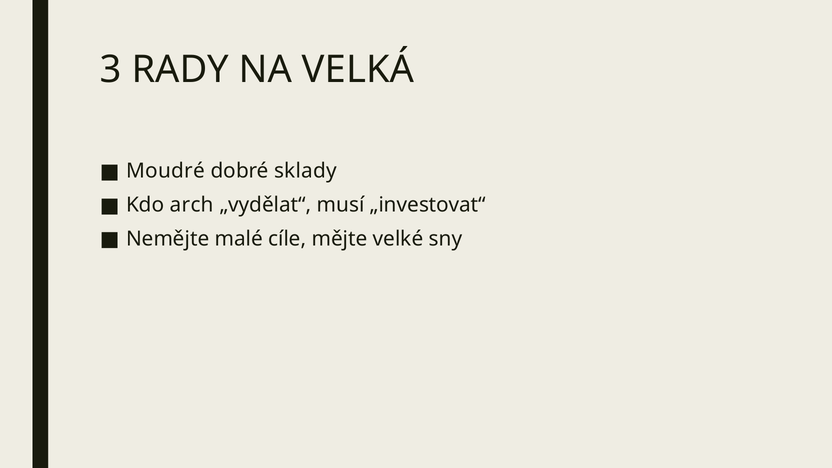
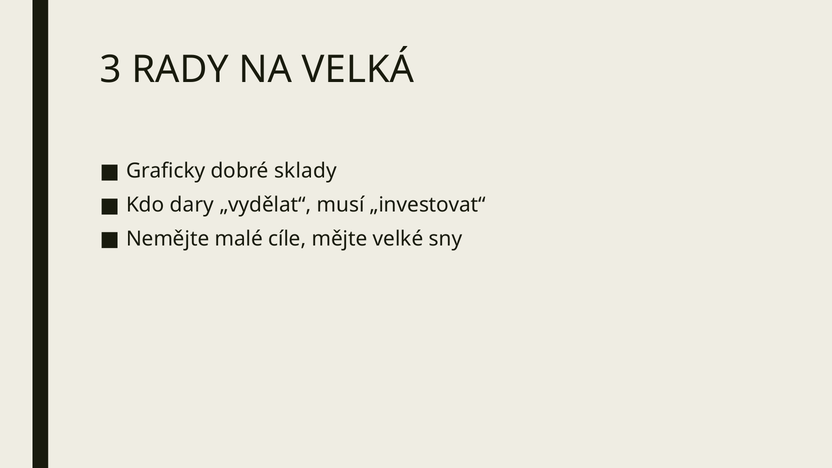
Moudré: Moudré -> Graficky (166, 171)
arch: arch -> dary (192, 205)
